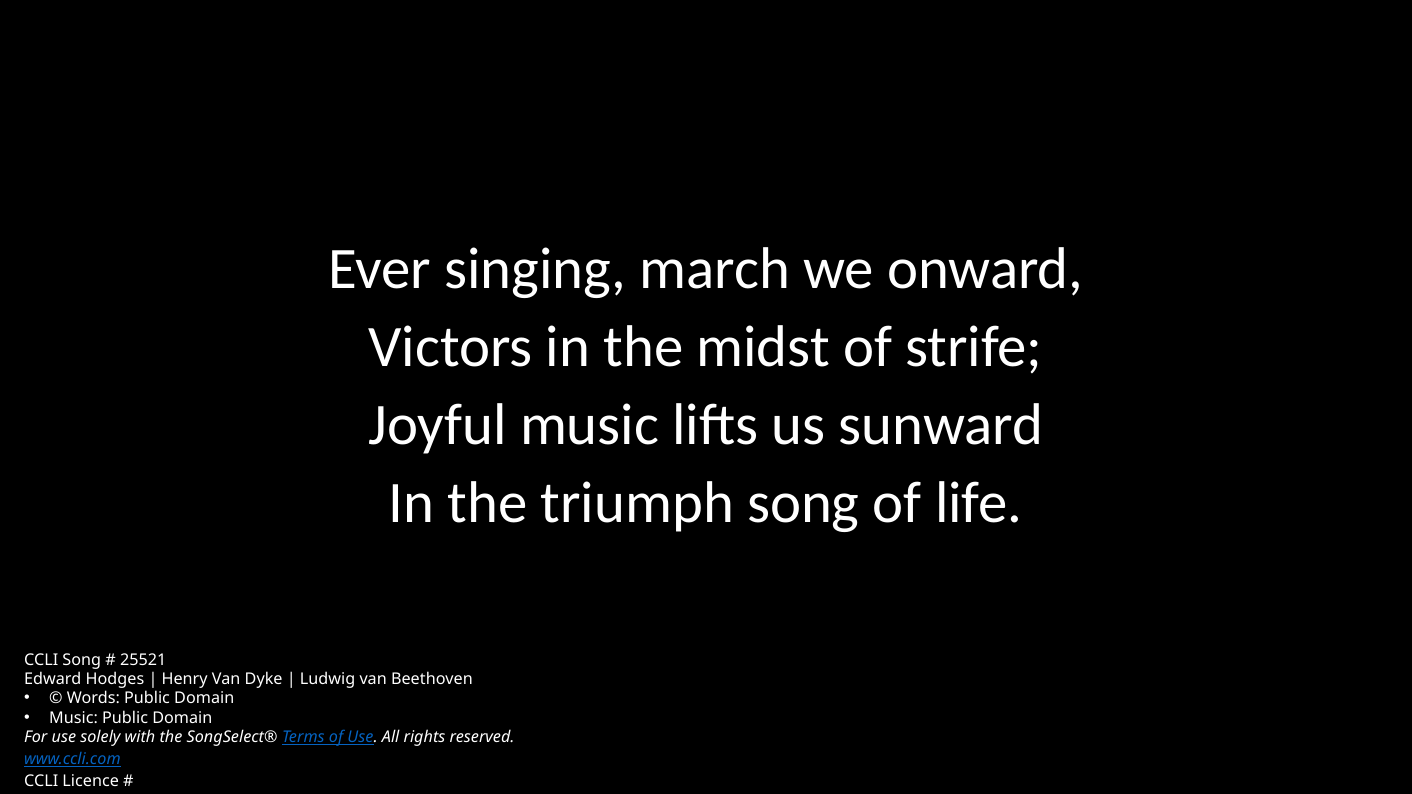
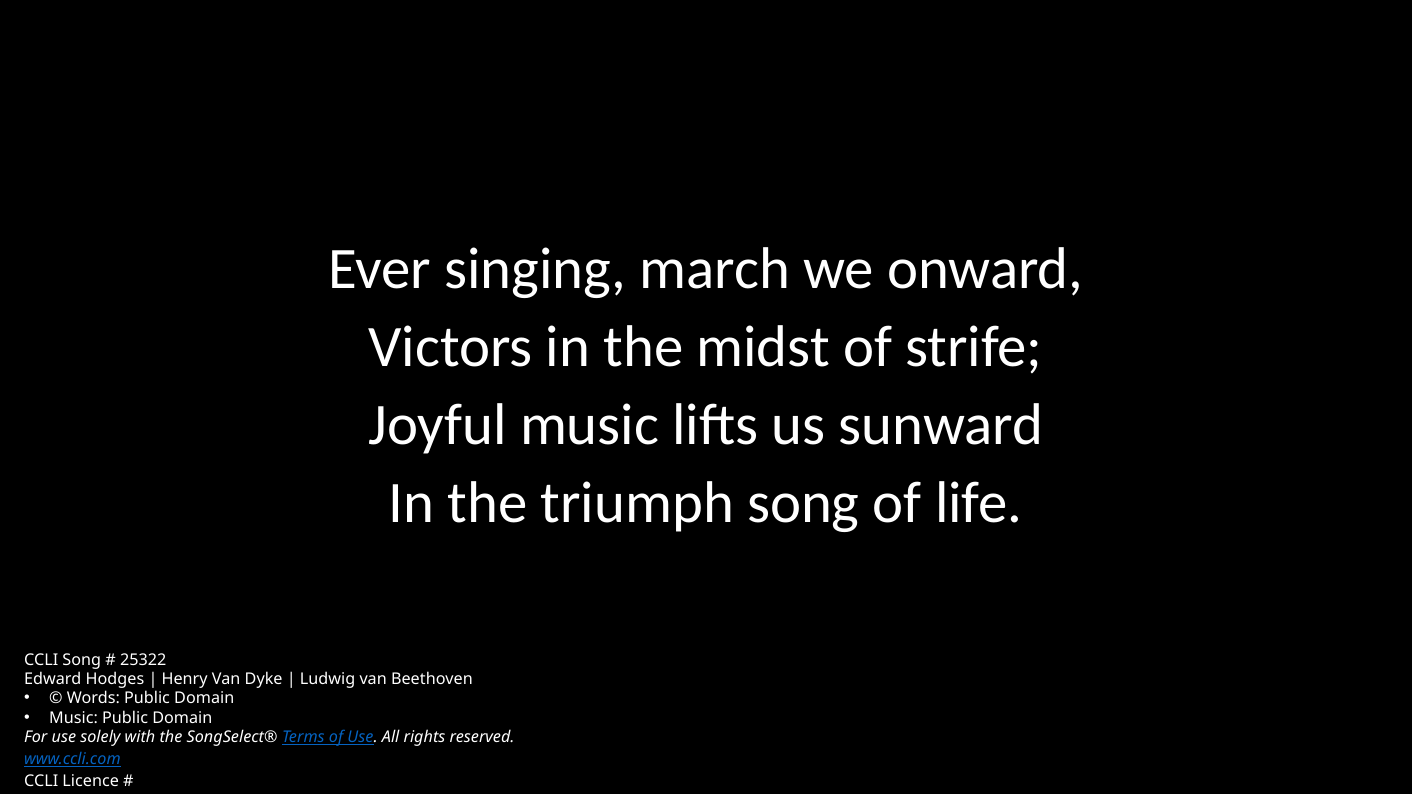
25521: 25521 -> 25322 (143, 660)
